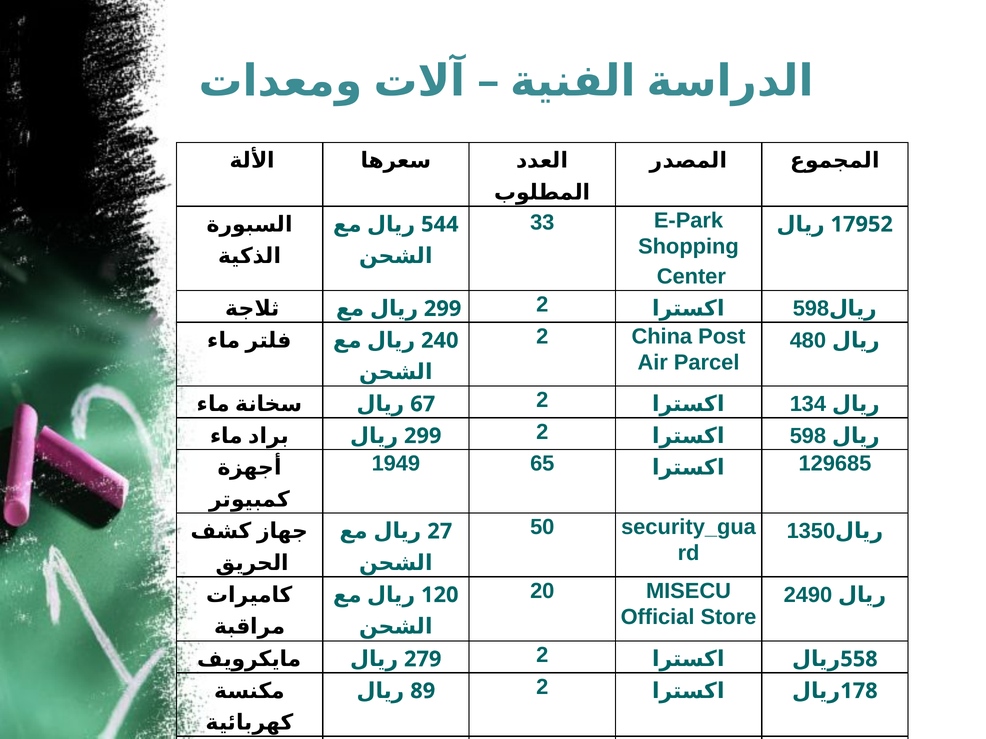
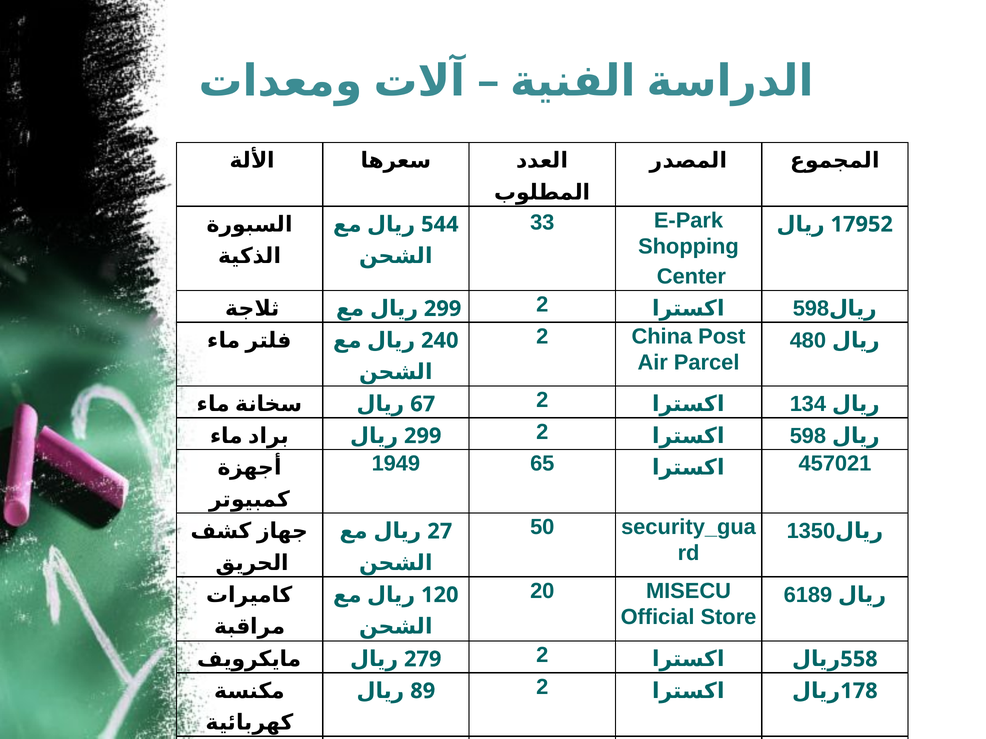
129685: 129685 -> 457021 (835, 464)
2490: 2490 -> 6189 (808, 595)
